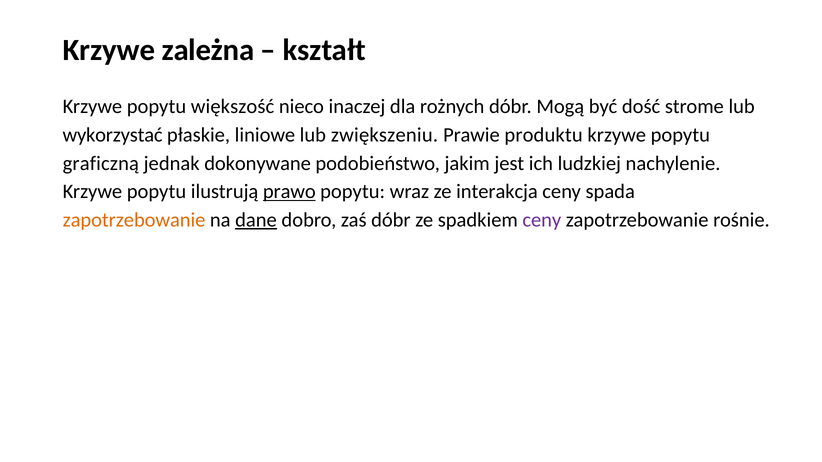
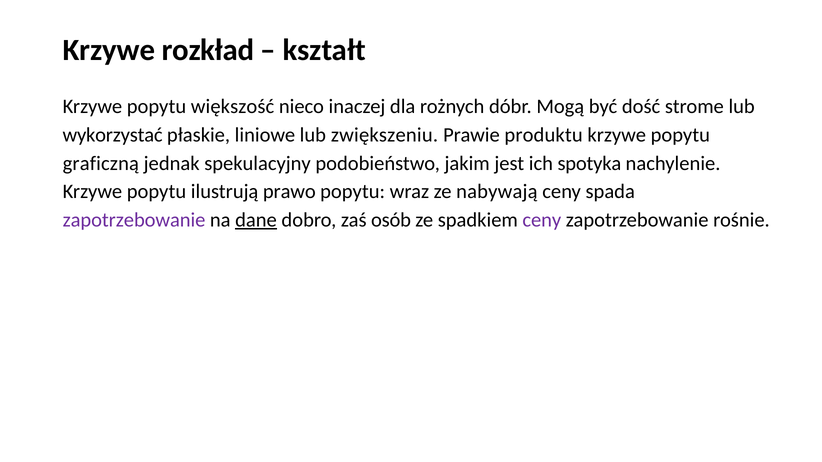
zależna: zależna -> rozkład (208, 50)
dokonywane: dokonywane -> spekulacyjny (258, 163)
ludzkiej: ludzkiej -> spotyka (589, 163)
prawo underline: present -> none (289, 192)
interakcja: interakcja -> nabywają (497, 192)
zapotrzebowanie colour: orange -> purple (134, 220)
zaś dóbr: dóbr -> osób (391, 220)
